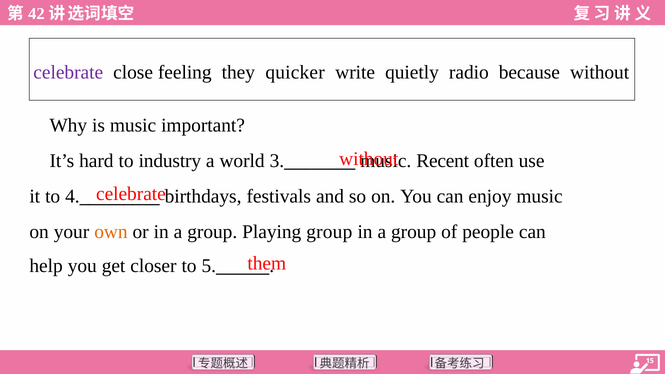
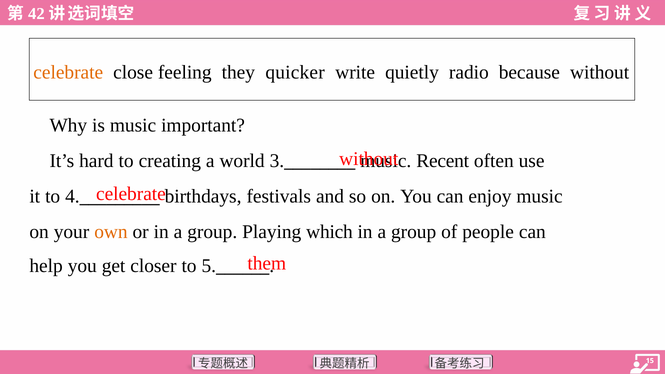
celebrate colour: purple -> orange (68, 72)
industry: industry -> creating (170, 161)
Playing group: group -> which (330, 232)
